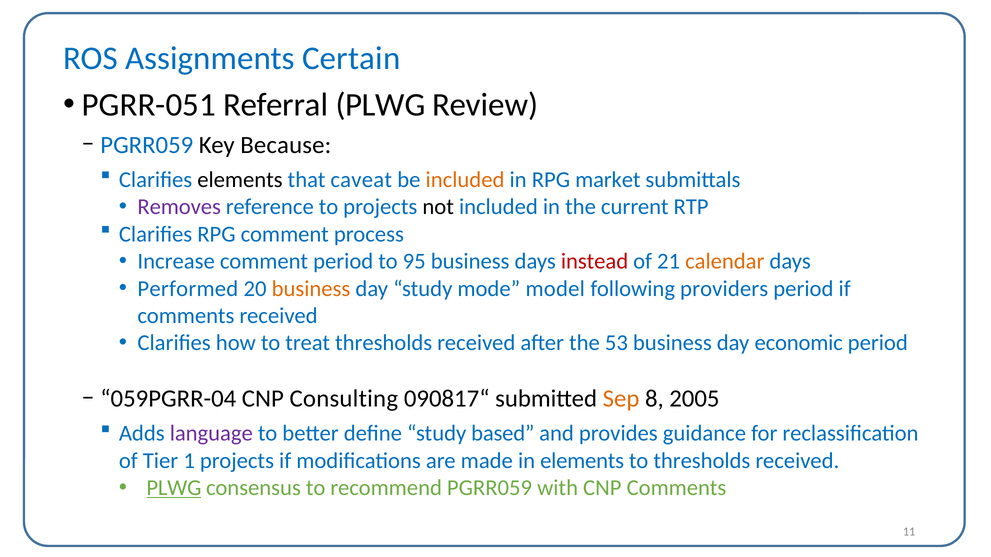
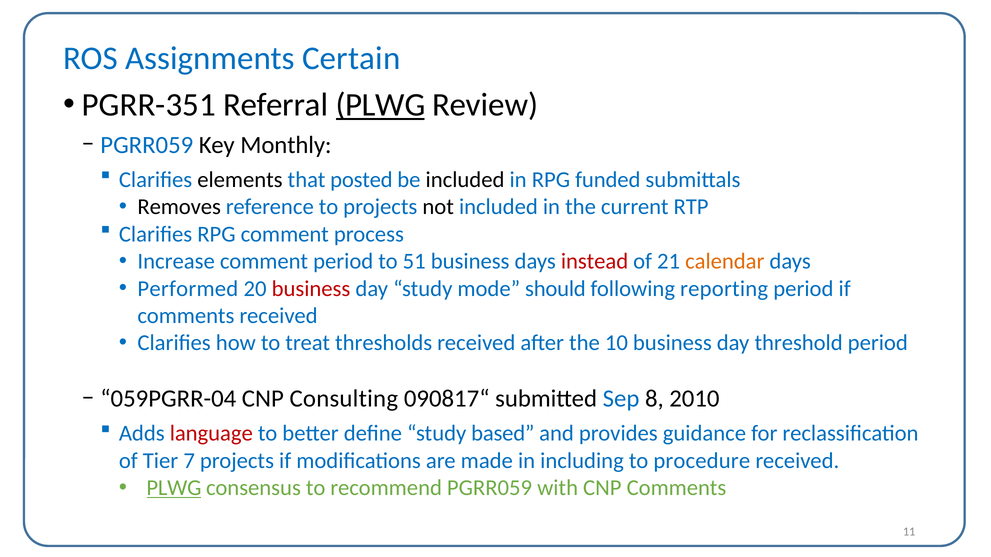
PGRR-051: PGRR-051 -> PGRR-351 (149, 105)
PLWG underline: none -> present (380, 105)
Because: Because -> Monthly (286, 145)
caveat: caveat -> posted (361, 180)
included colour: orange -> black (465, 180)
market: market -> funded (608, 180)
Removes colour: purple -> black (179, 207)
95: 95 -> 51 (414, 262)
business colour: orange -> red (311, 289)
model: model -> should (555, 289)
providers: providers -> reporting (724, 289)
53: 53 -> 10 (616, 343)
economic: economic -> threshold (799, 343)
Sep colour: orange -> blue (621, 399)
2005: 2005 -> 2010 (694, 399)
language colour: purple -> red (211, 434)
1: 1 -> 7 (189, 461)
in elements: elements -> including (582, 461)
to thresholds: thresholds -> procedure (702, 461)
